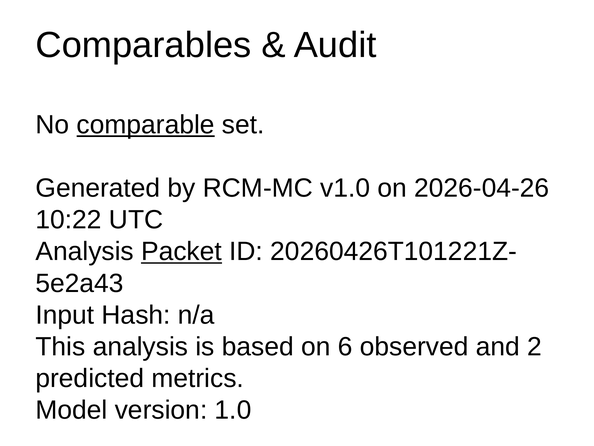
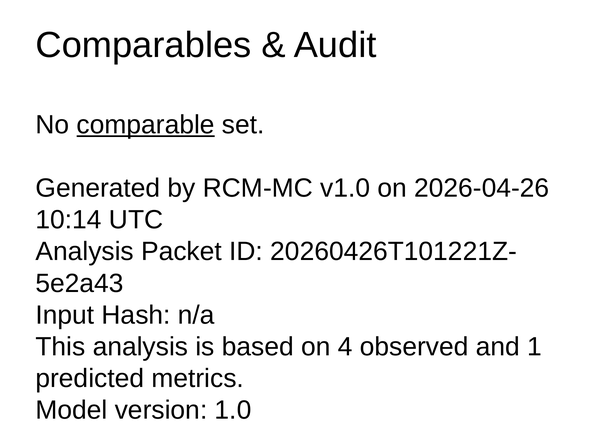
10:22: 10:22 -> 10:14 (69, 220)
Packet underline: present -> none (182, 251)
6: 6 -> 4 (345, 346)
2: 2 -> 1 (535, 346)
